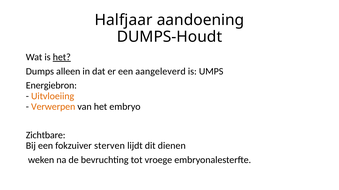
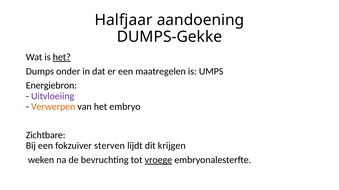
DUMPS-Houdt: DUMPS-Houdt -> DUMPS-Gekke (169, 37)
alleen: alleen -> onder (68, 72)
aangeleverd: aangeleverd -> maatregelen (161, 72)
Uitvloeiing colour: orange -> purple (53, 96)
dienen: dienen -> krijgen (172, 146)
vroege underline: none -> present (158, 160)
